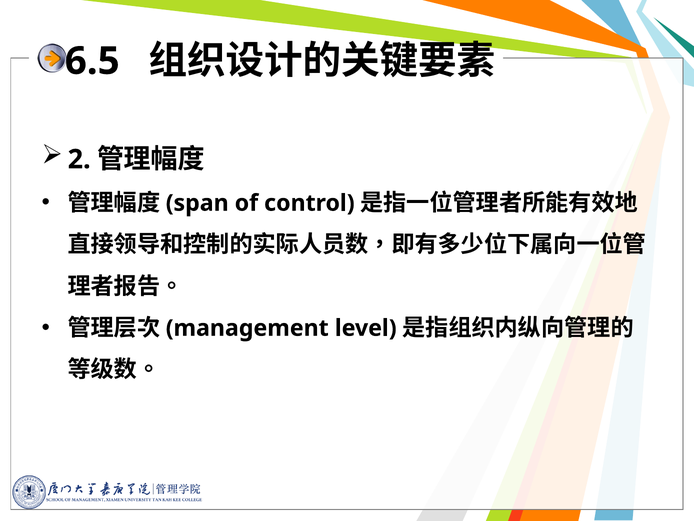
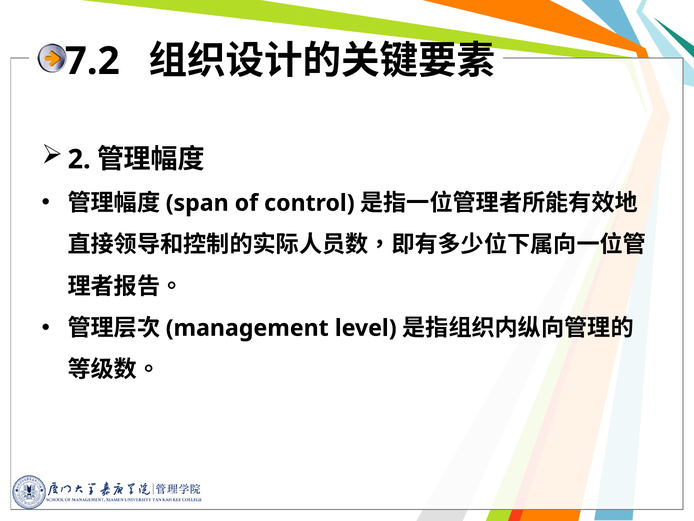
6.5: 6.5 -> 7.2 (92, 61)
